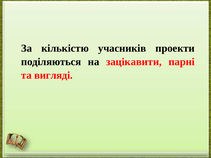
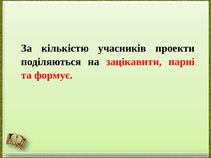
вигляді: вигляді -> формує (53, 75)
